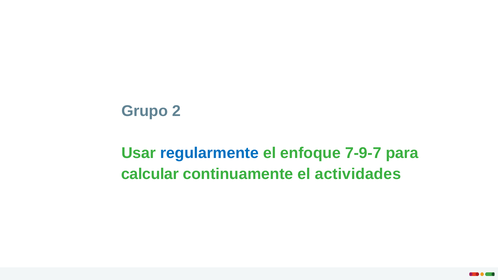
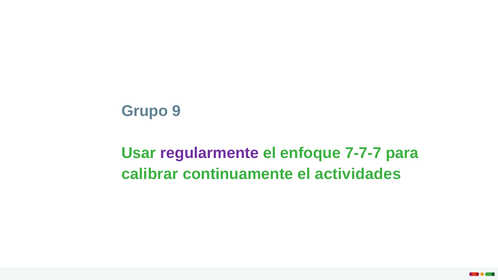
2: 2 -> 9 (177, 111)
regularmente colour: blue -> purple (209, 153)
7-9-7: 7-9-7 -> 7-7-7 (363, 153)
calcular: calcular -> calibrar (150, 174)
